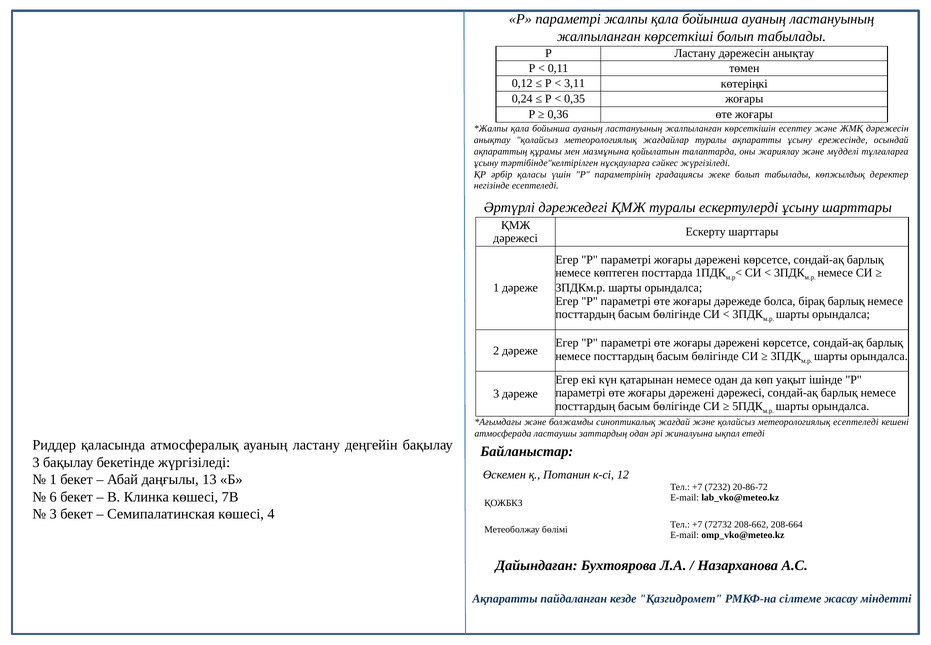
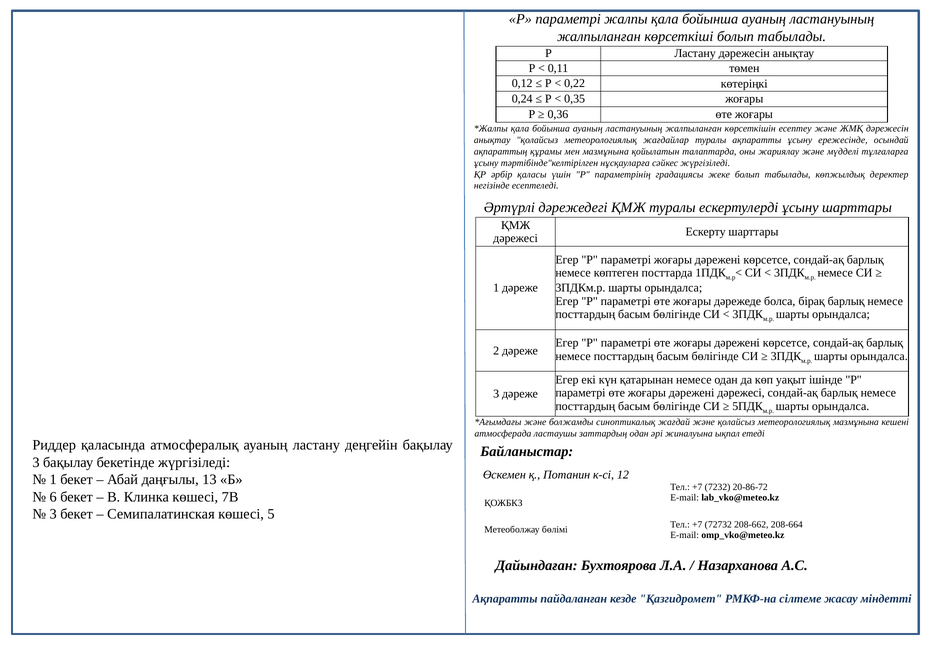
3,11: 3,11 -> 0,22 (575, 83)
метеорологиялық есептеледі: есептеледі -> мазмұнына (856, 422)
4: 4 -> 5 (271, 514)
